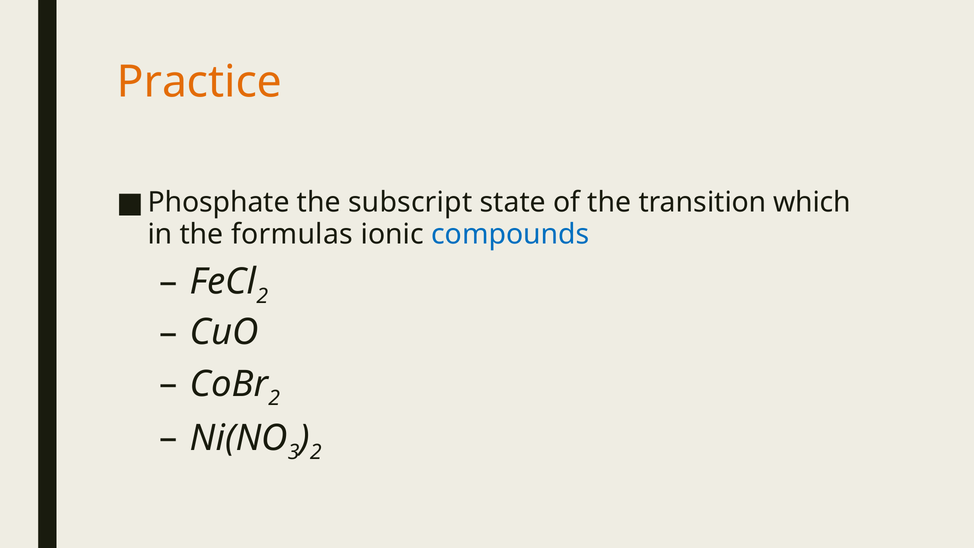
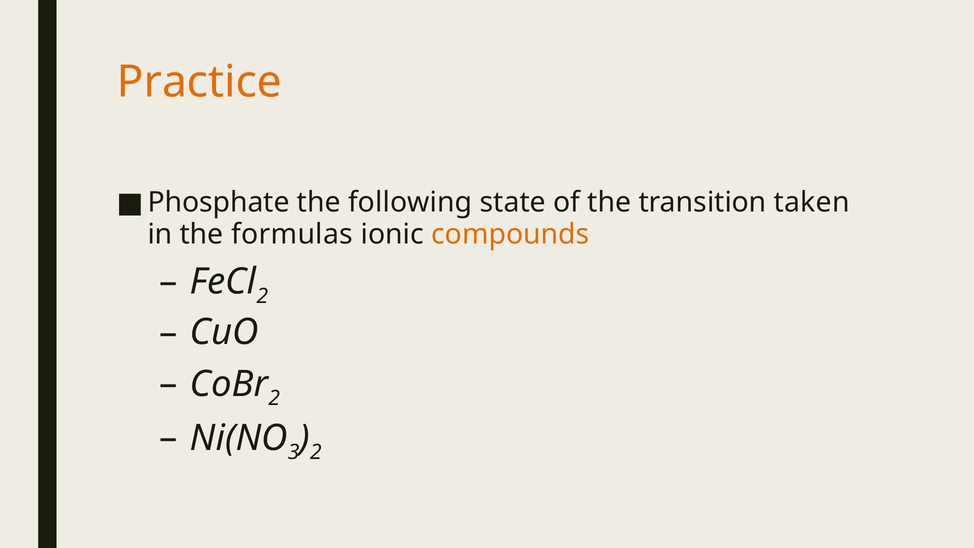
subscript: subscript -> following (410, 202)
which: which -> taken (812, 202)
compounds colour: blue -> orange (510, 234)
